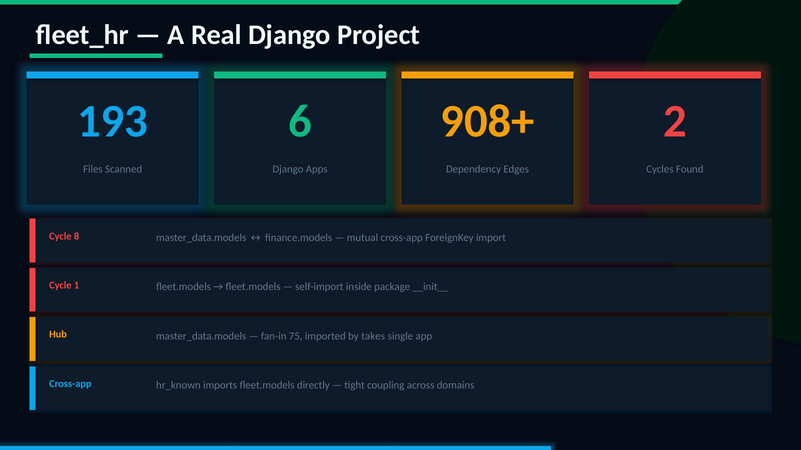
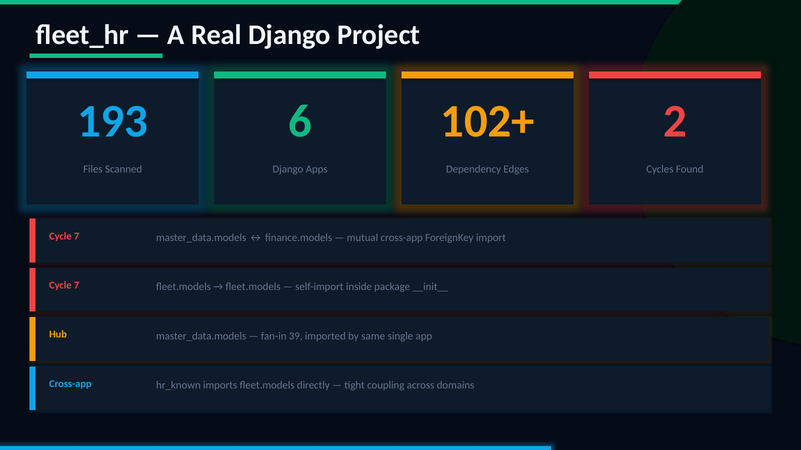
908+: 908+ -> 102+ (488, 121)
8: 8 -> 7 (77, 236)
1: 1 -> 7 (77, 286)
75: 75 -> 39 (296, 336)
takes: takes -> same (373, 336)
